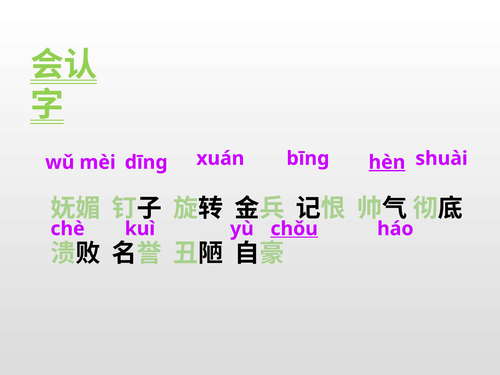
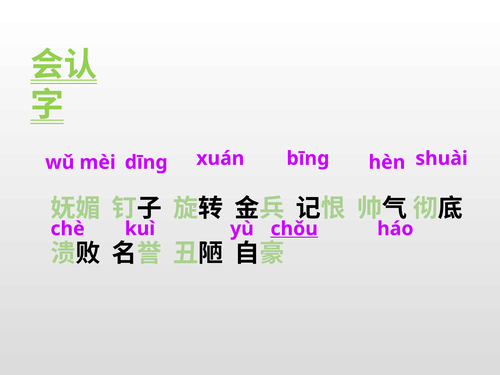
hèn underline: present -> none (387, 162)
